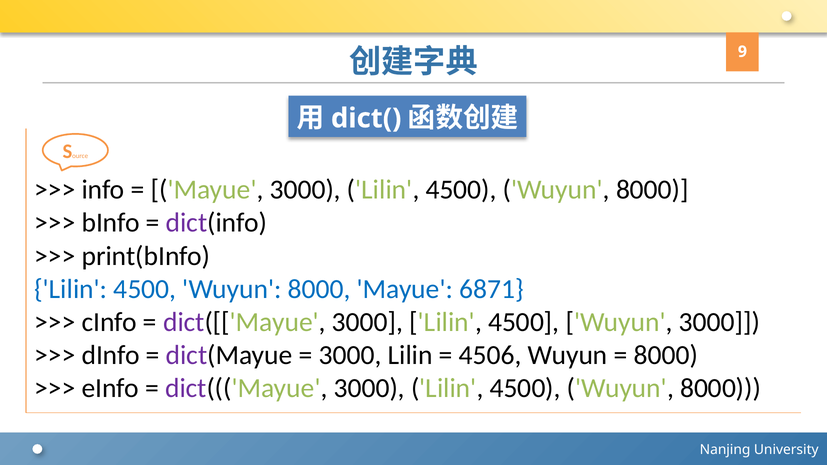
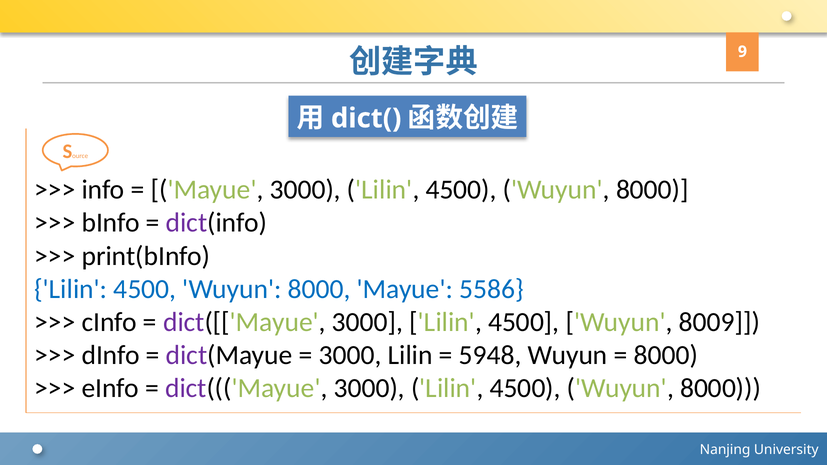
6871: 6871 -> 5586 (492, 289)
Wuyun 3000: 3000 -> 8009 (719, 322)
4506: 4506 -> 5948 (490, 355)
